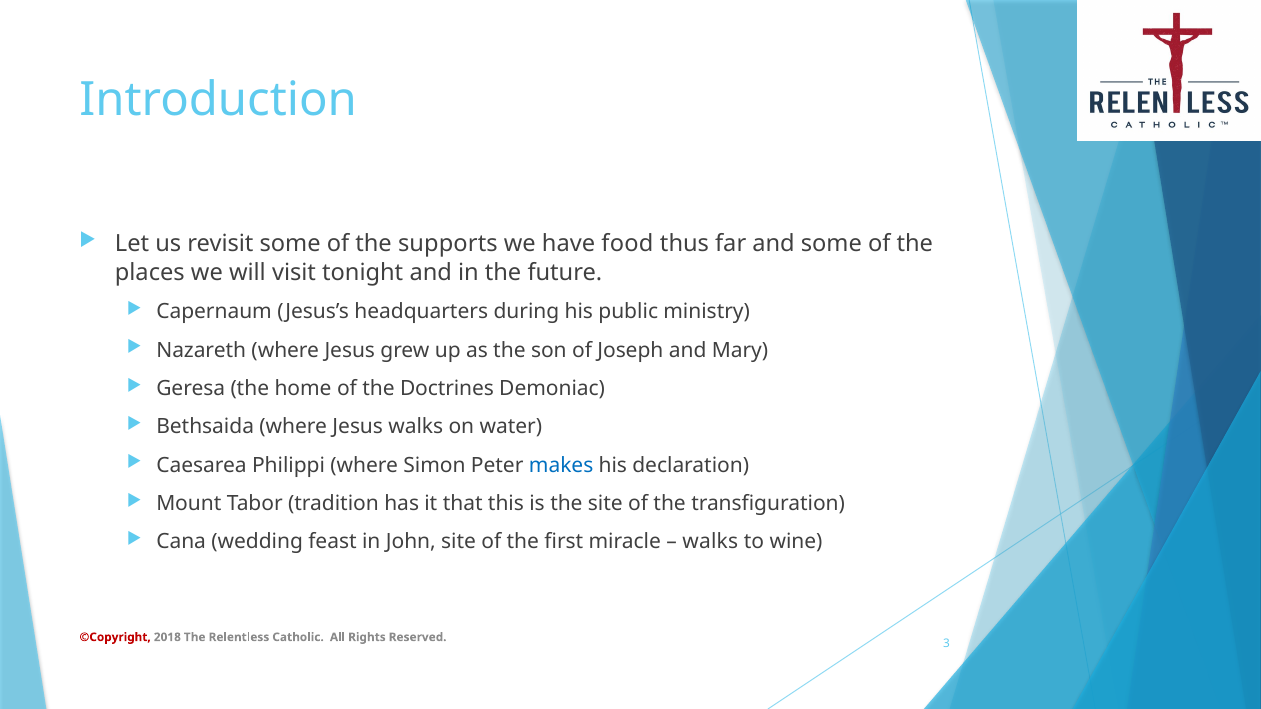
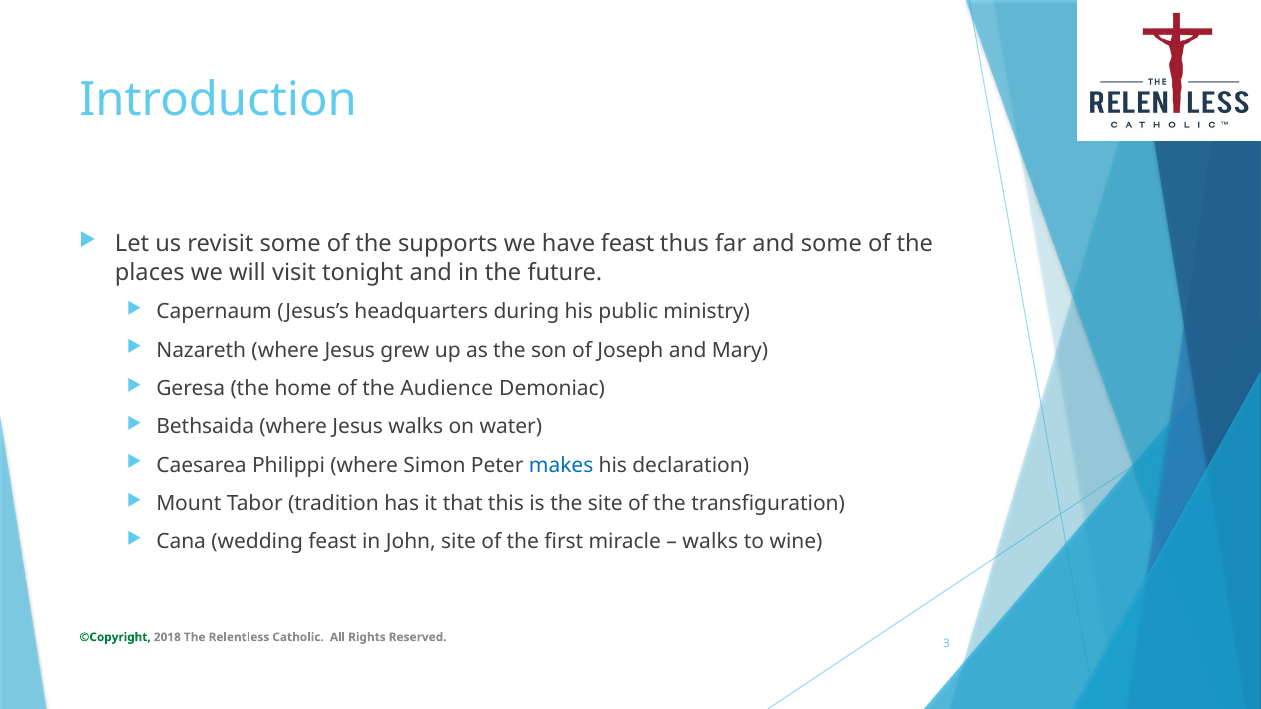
have food: food -> feast (628, 244)
Doctrines: Doctrines -> Audience (447, 389)
©Copyright colour: red -> green (115, 637)
